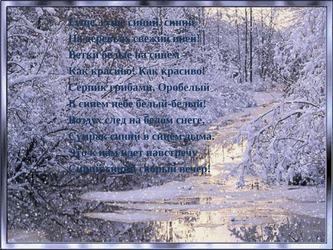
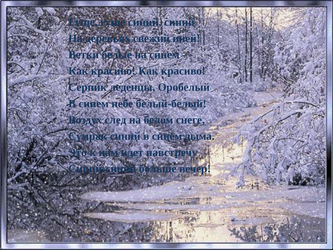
грибами: грибами -> леденцы (132, 87)
скорый: скорый -> больше (158, 169)
